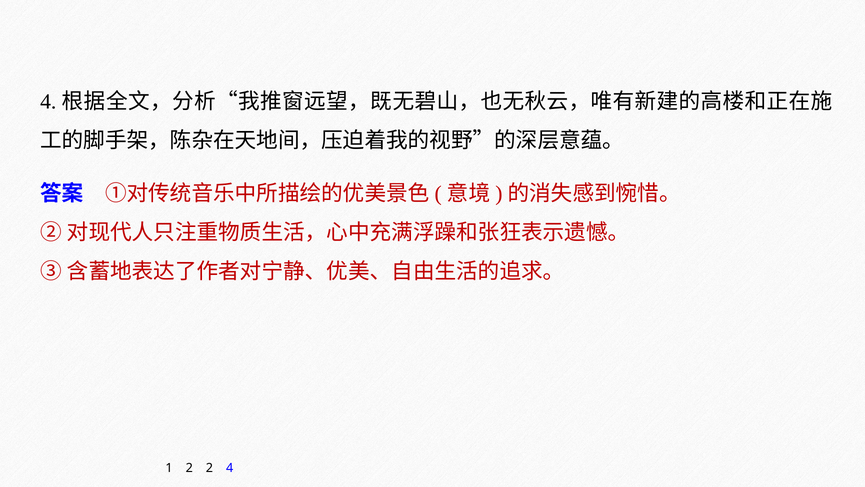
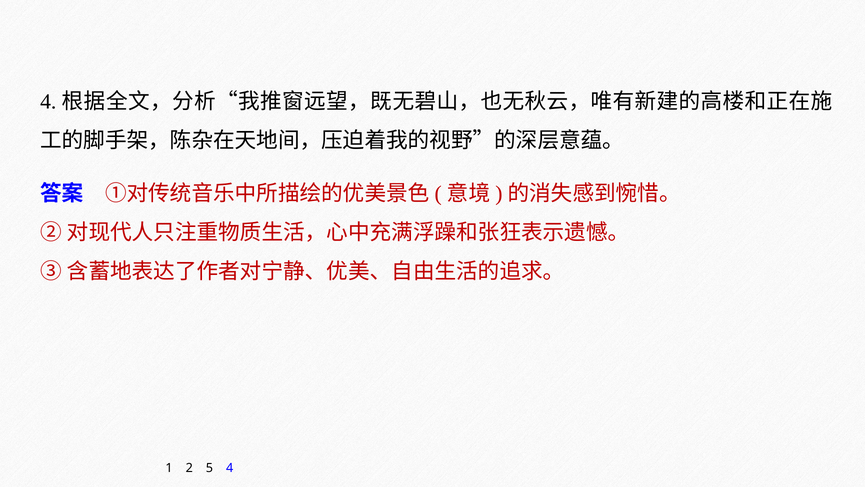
2 2: 2 -> 5 (209, 468)
